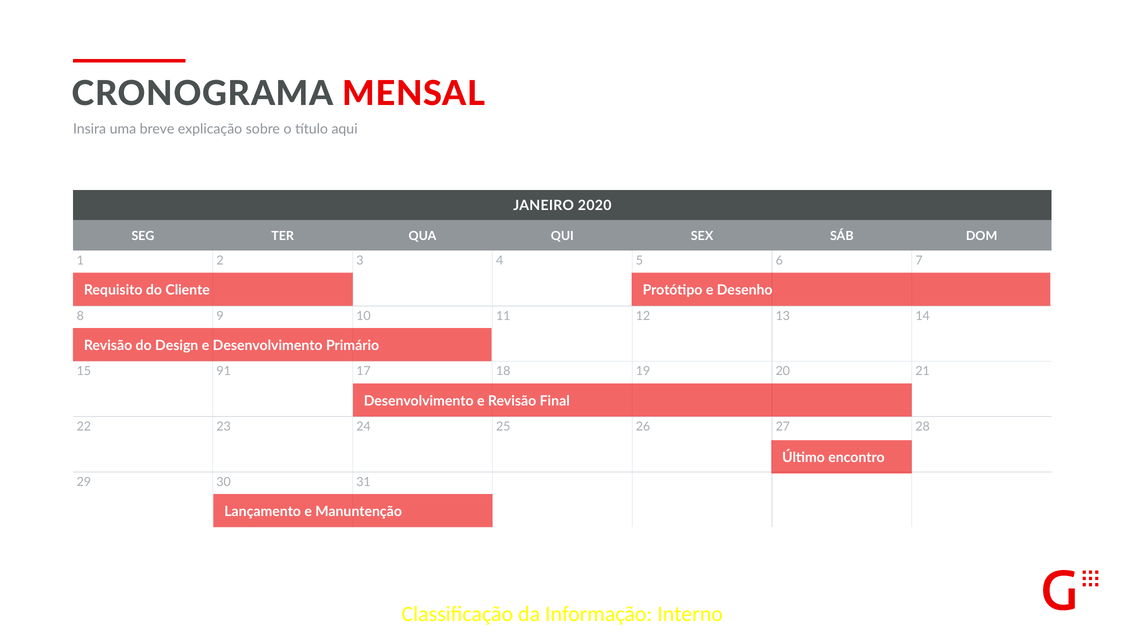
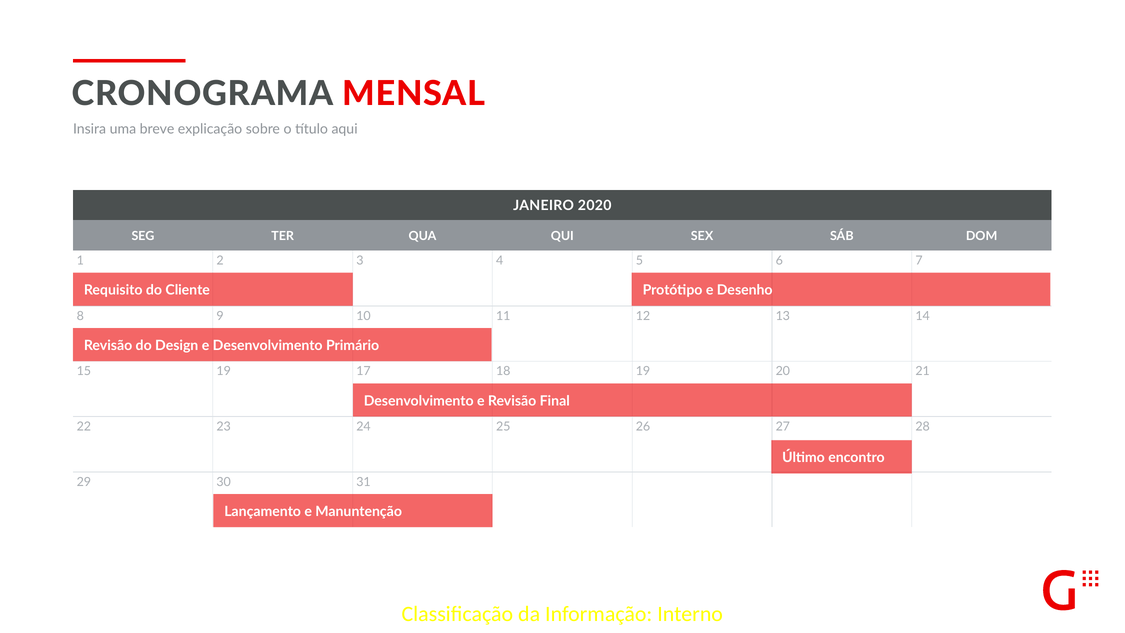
15 91: 91 -> 19 (224, 371)
